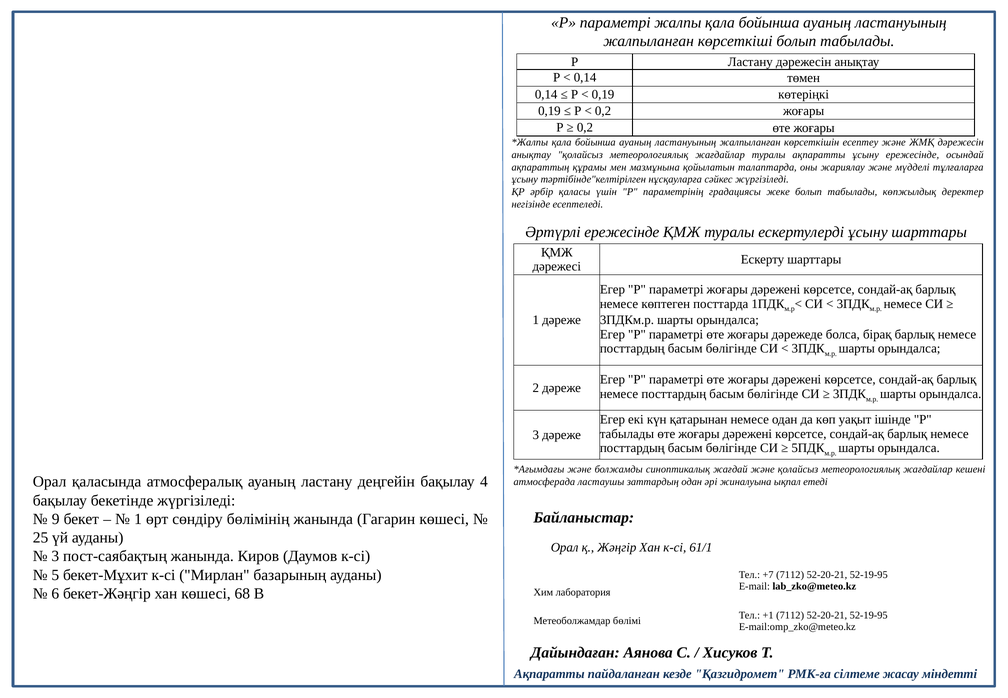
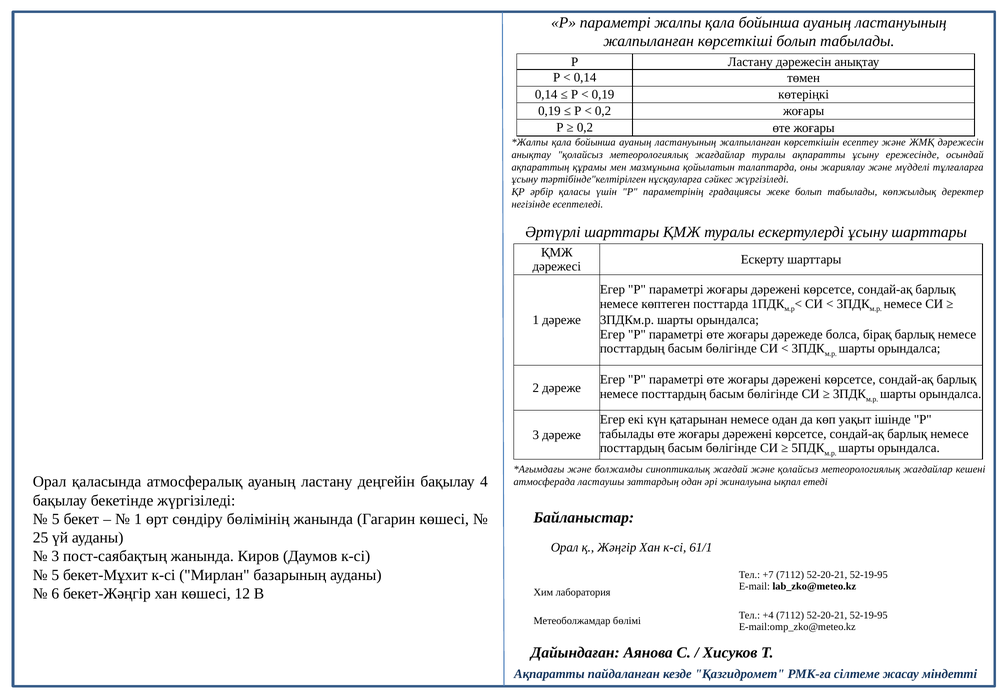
Әртүрлі ережесінде: ережесінде -> шарттары (622, 232)
9: 9 -> 5 (56, 519)
68: 68 -> 12 (242, 593)
+1: +1 -> +4 (768, 615)
